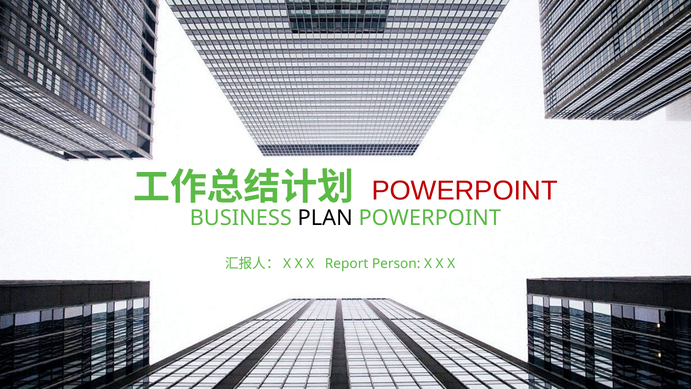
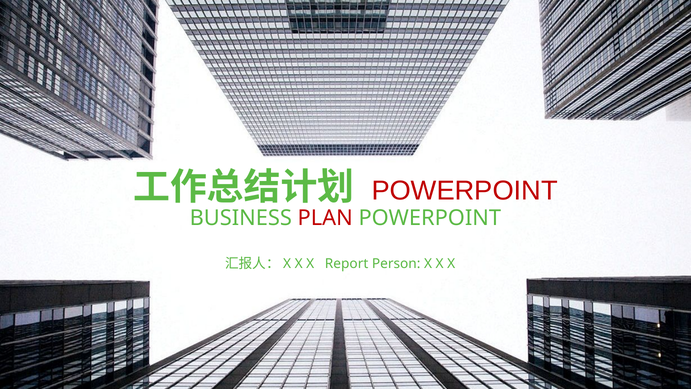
PLAN colour: black -> red (325, 218)
